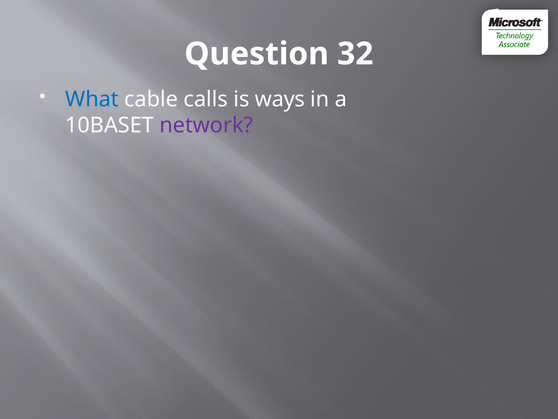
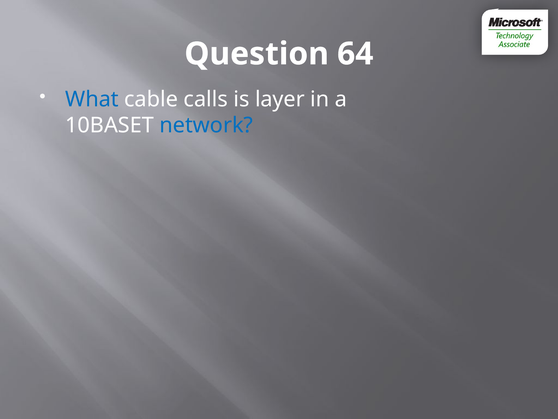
32: 32 -> 64 (355, 54)
ways: ways -> layer (280, 99)
network colour: purple -> blue (206, 125)
